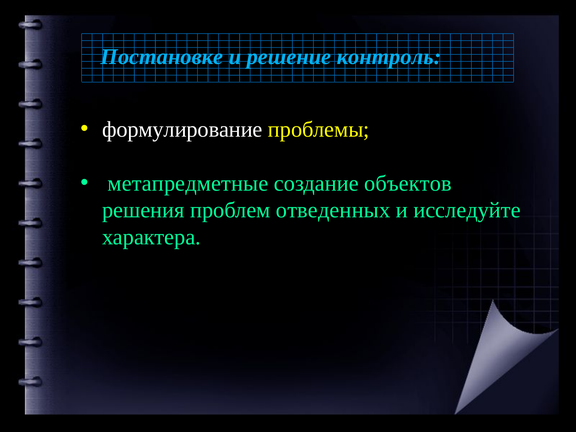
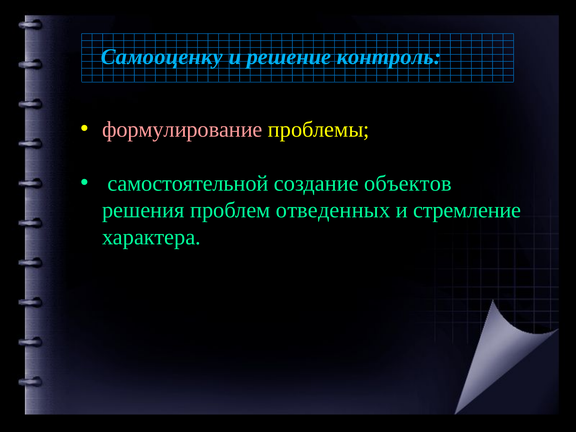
Постановке: Постановке -> Самооценку (162, 57)
формулирование colour: white -> pink (182, 129)
метапредметные: метапредметные -> самостоятельной (188, 183)
исследуйте: исследуйте -> стремление (467, 210)
